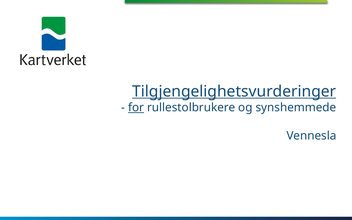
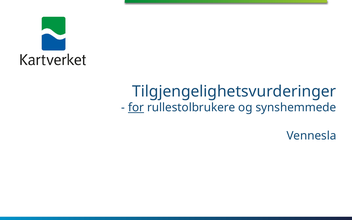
Tilgjengelighetsvurderinger underline: present -> none (234, 91)
